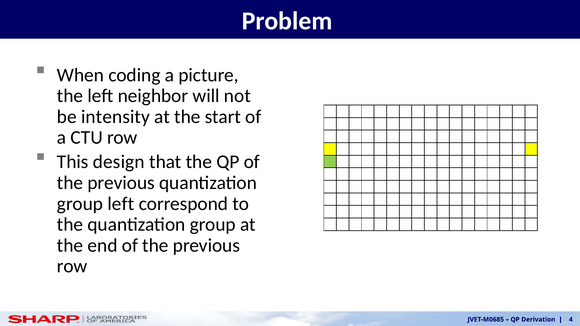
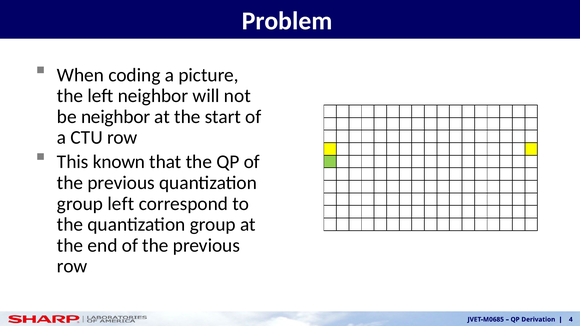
be intensity: intensity -> neighbor (116, 117)
design: design -> known (119, 162)
